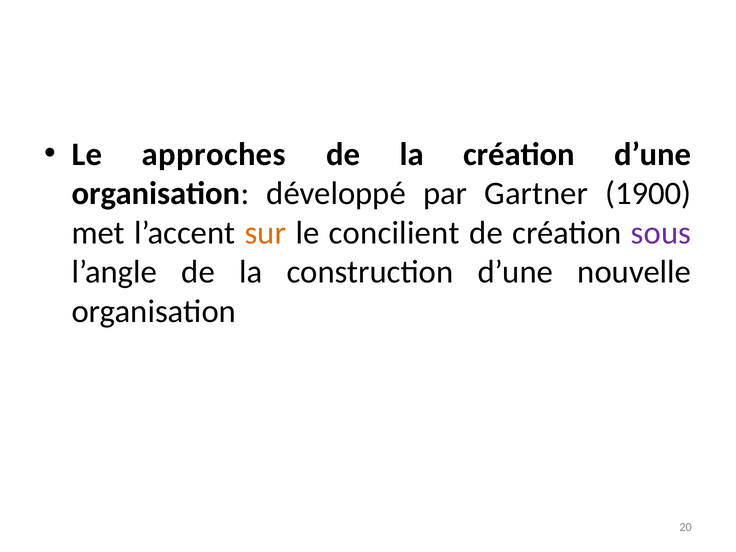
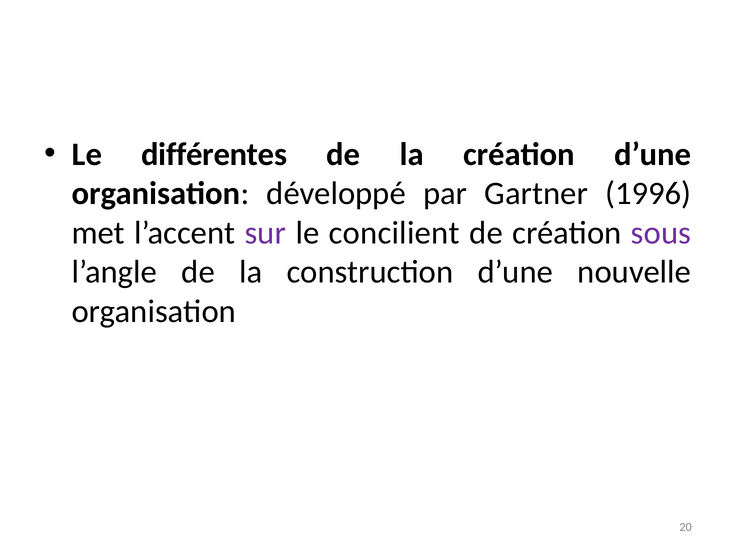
approches: approches -> différentes (214, 154)
1900: 1900 -> 1996 (648, 194)
sur colour: orange -> purple (265, 233)
